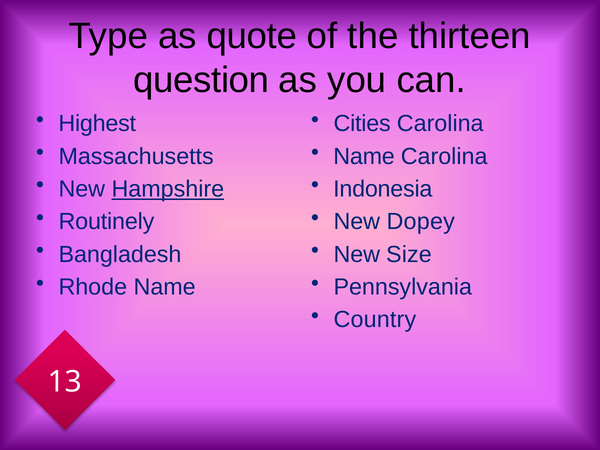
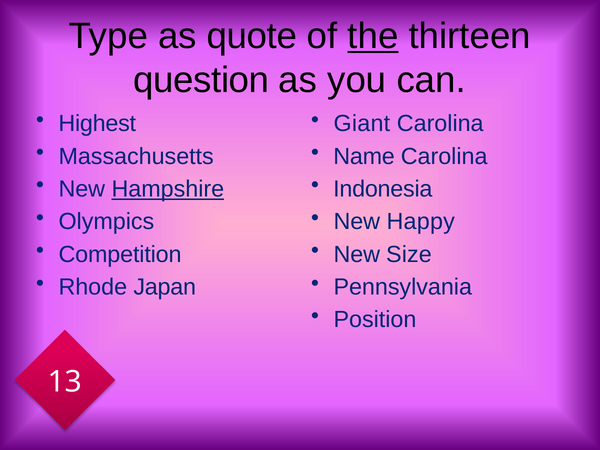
the underline: none -> present (373, 36)
Cities: Cities -> Giant (362, 124)
Routinely: Routinely -> Olympics (106, 222)
Dopey: Dopey -> Happy (421, 222)
Bangladesh: Bangladesh -> Competition (120, 254)
Rhode Name: Name -> Japan (165, 287)
Country: Country -> Position (375, 320)
